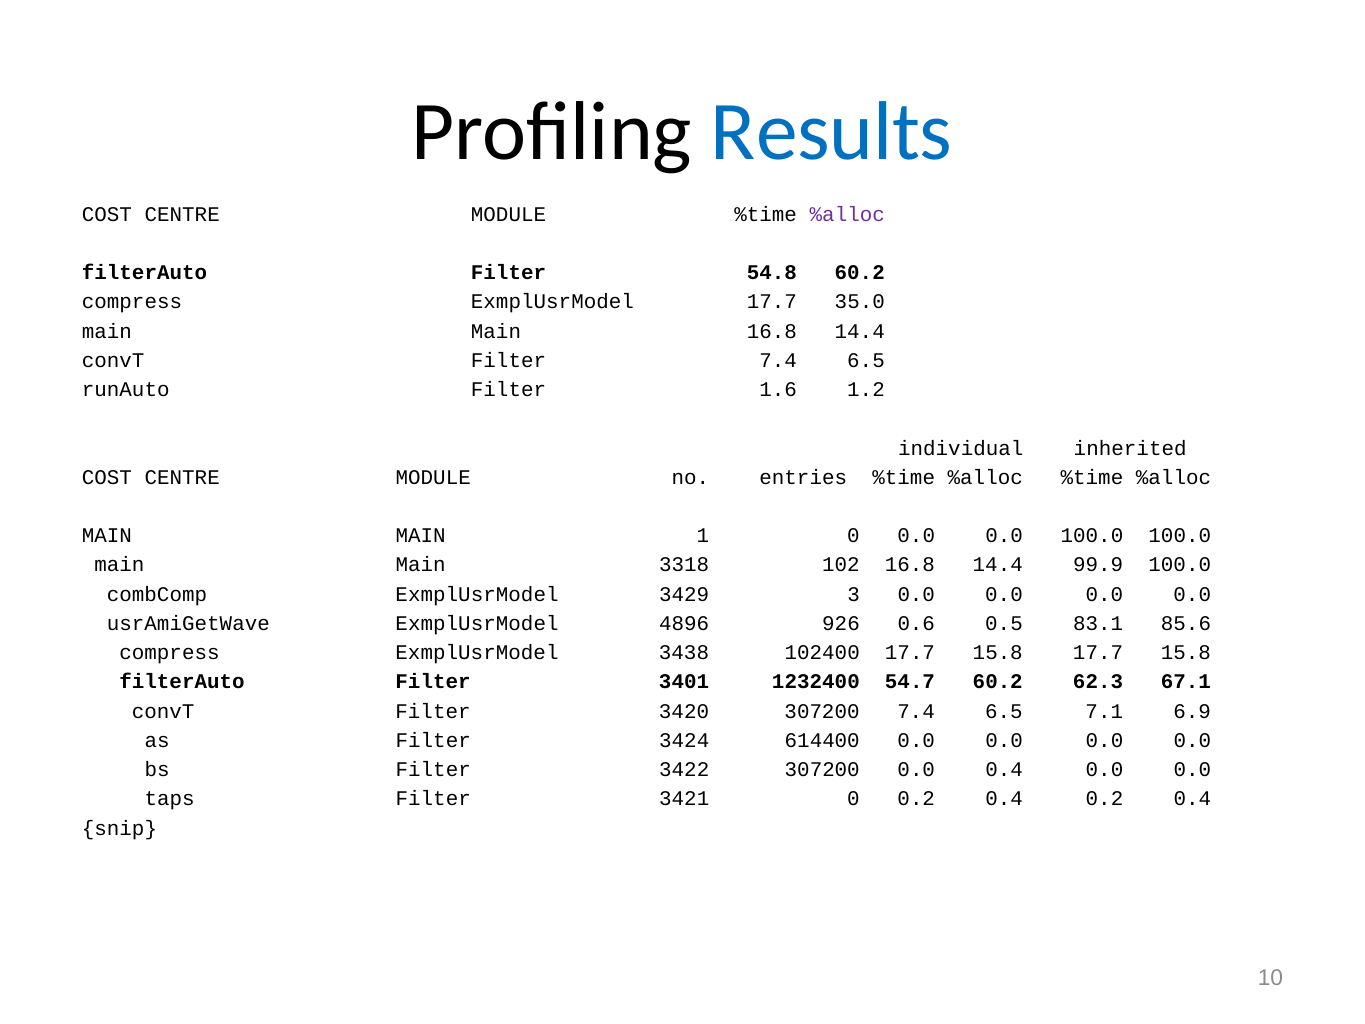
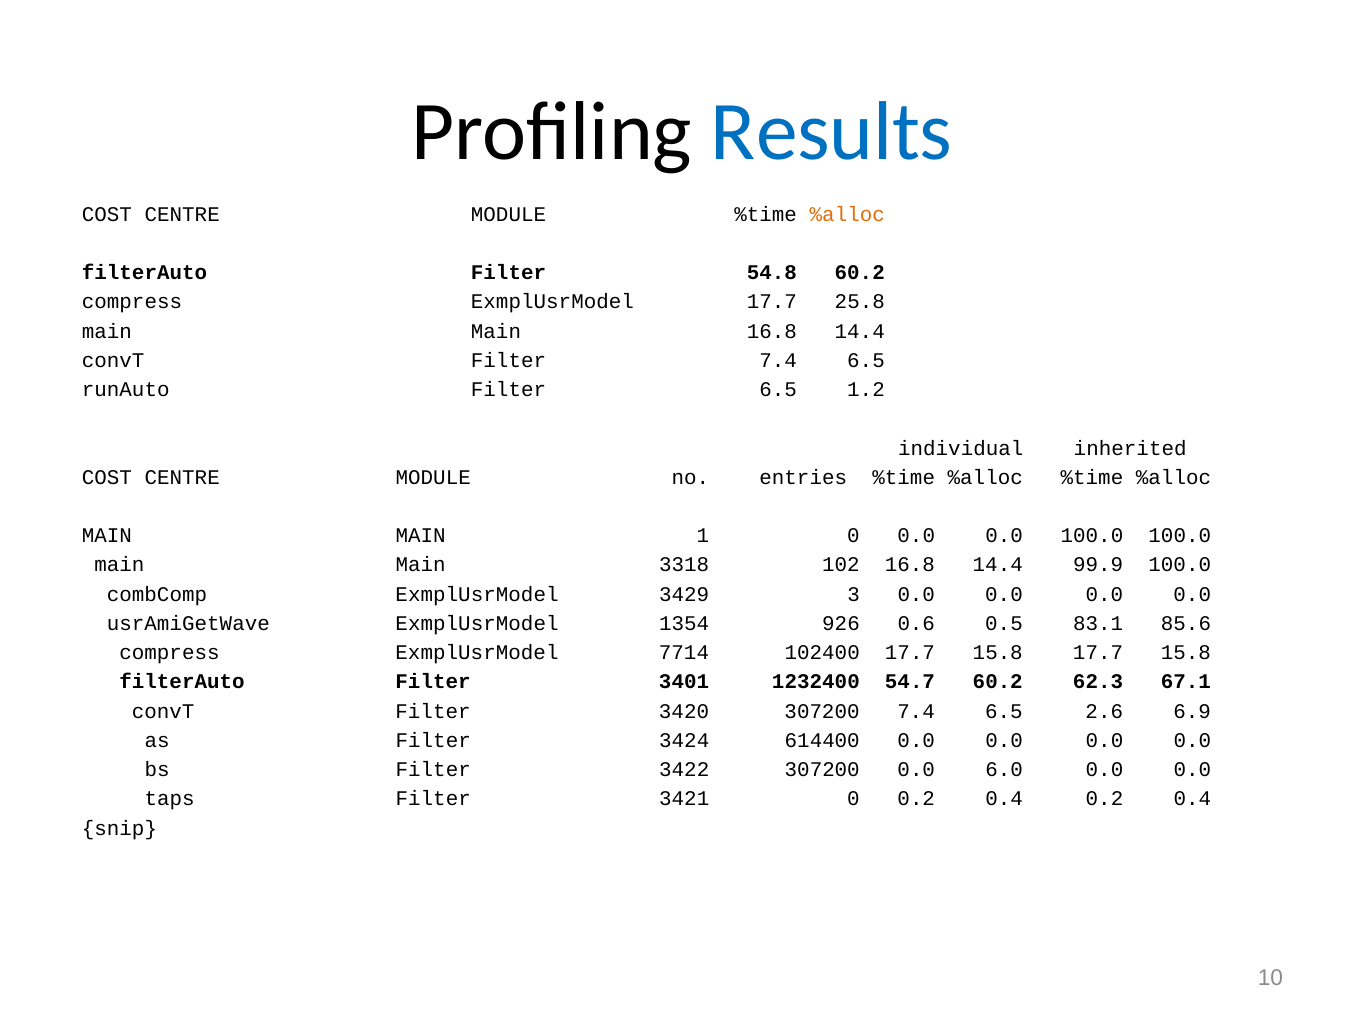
%alloc colour: purple -> orange (847, 214)
35.0: 35.0 -> 25.8 (860, 302)
Filter 1.6: 1.6 -> 6.5 (778, 390)
4896: 4896 -> 1354 (684, 623)
3438: 3438 -> 7714 (684, 653)
7.1: 7.1 -> 2.6 (1104, 711)
0.0 0.4: 0.4 -> 6.0 (1004, 770)
